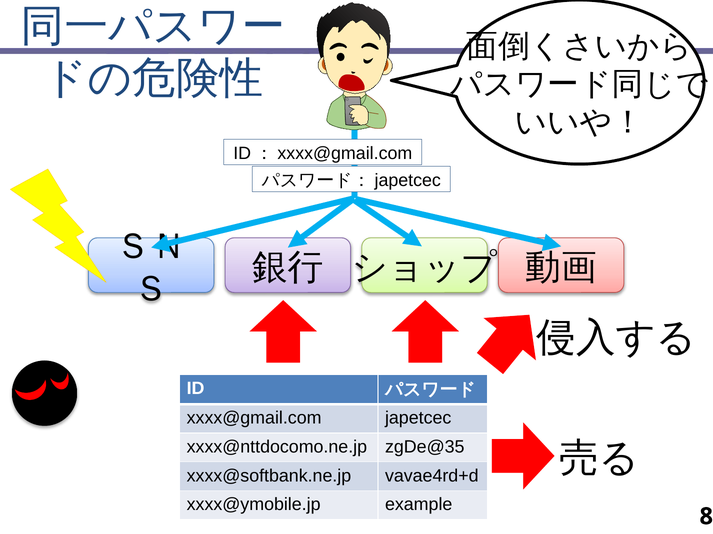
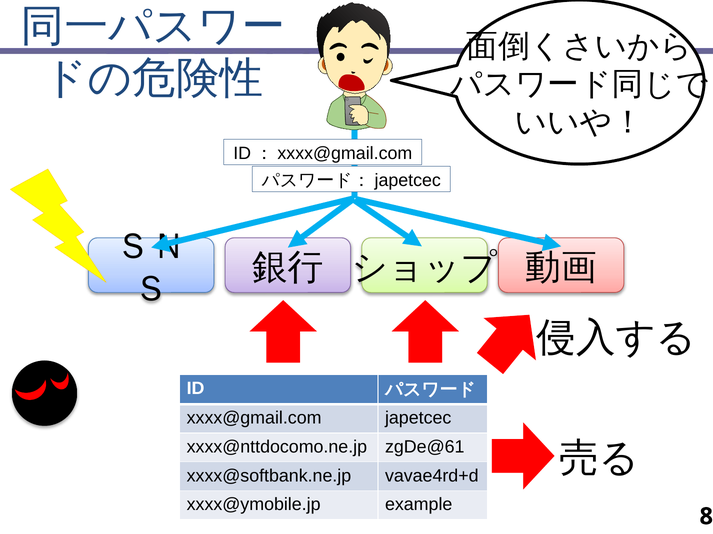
zgDe@35: zgDe@35 -> zgDe@61 (425, 447)
